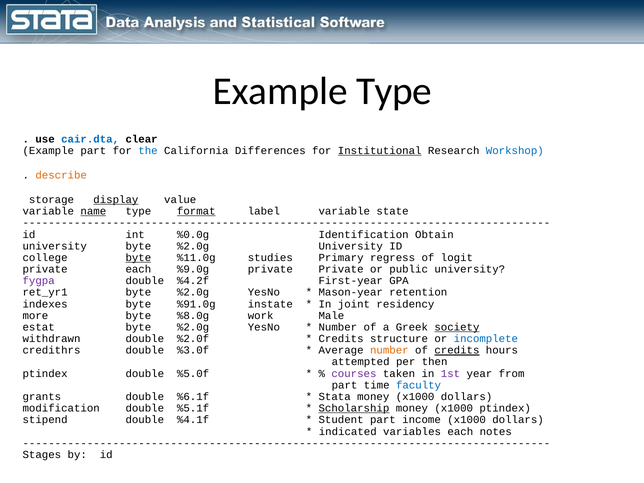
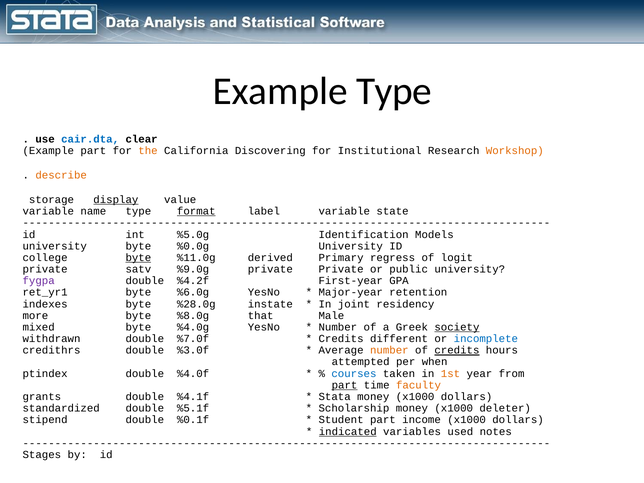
the colour: blue -> orange (148, 151)
Differences: Differences -> Discovering (270, 151)
Institutional underline: present -> none (380, 151)
Workshop colour: blue -> orange (515, 151)
name underline: present -> none (93, 211)
%0.0g: %0.0g -> %5.0g (193, 234)
Obtain: Obtain -> Models (434, 234)
university byte %2.0g: %2.0g -> %0.0g (193, 246)
studies: studies -> derived (270, 258)
private each: each -> satv (138, 269)
ret_yr1 byte %2.0g: %2.0g -> %6.0g (193, 292)
Mason-year: Mason-year -> Major-year (351, 292)
%91.0g: %91.0g -> %28.0g (196, 304)
work: work -> that (261, 316)
estat: estat -> mixed (39, 327)
%2.0g: %2.0g -> %4.0g (193, 327)
%2.0f: %2.0f -> %7.0f (193, 339)
structure: structure -> different (399, 339)
then: then -> when (435, 362)
%5.0f: %5.0f -> %4.0f (193, 374)
courses colour: purple -> blue (354, 374)
1st colour: purple -> orange (450, 374)
part underline: none -> present (345, 385)
faculty colour: blue -> orange (419, 385)
%6.1f: %6.1f -> %4.1f (193, 397)
modification: modification -> standardized (61, 408)
Scholarship underline: present -> none (354, 408)
x1000 ptindex: ptindex -> deleter (505, 408)
%4.1f: %4.1f -> %0.1f (193, 420)
indicated underline: none -> present (348, 431)
variables each: each -> used (460, 431)
